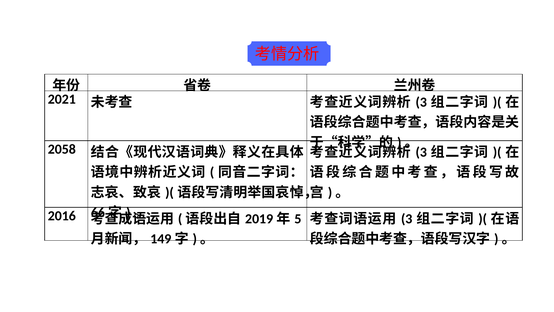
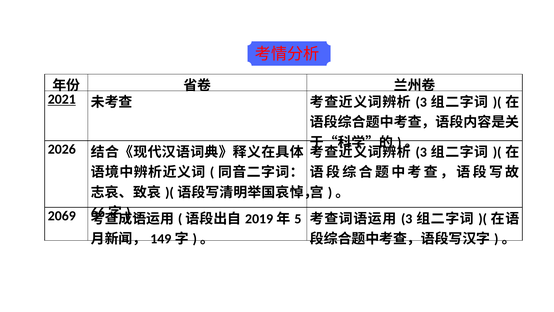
2021 underline: none -> present (62, 99)
2058: 2058 -> 2026 (62, 149)
2016: 2016 -> 2069 (62, 216)
